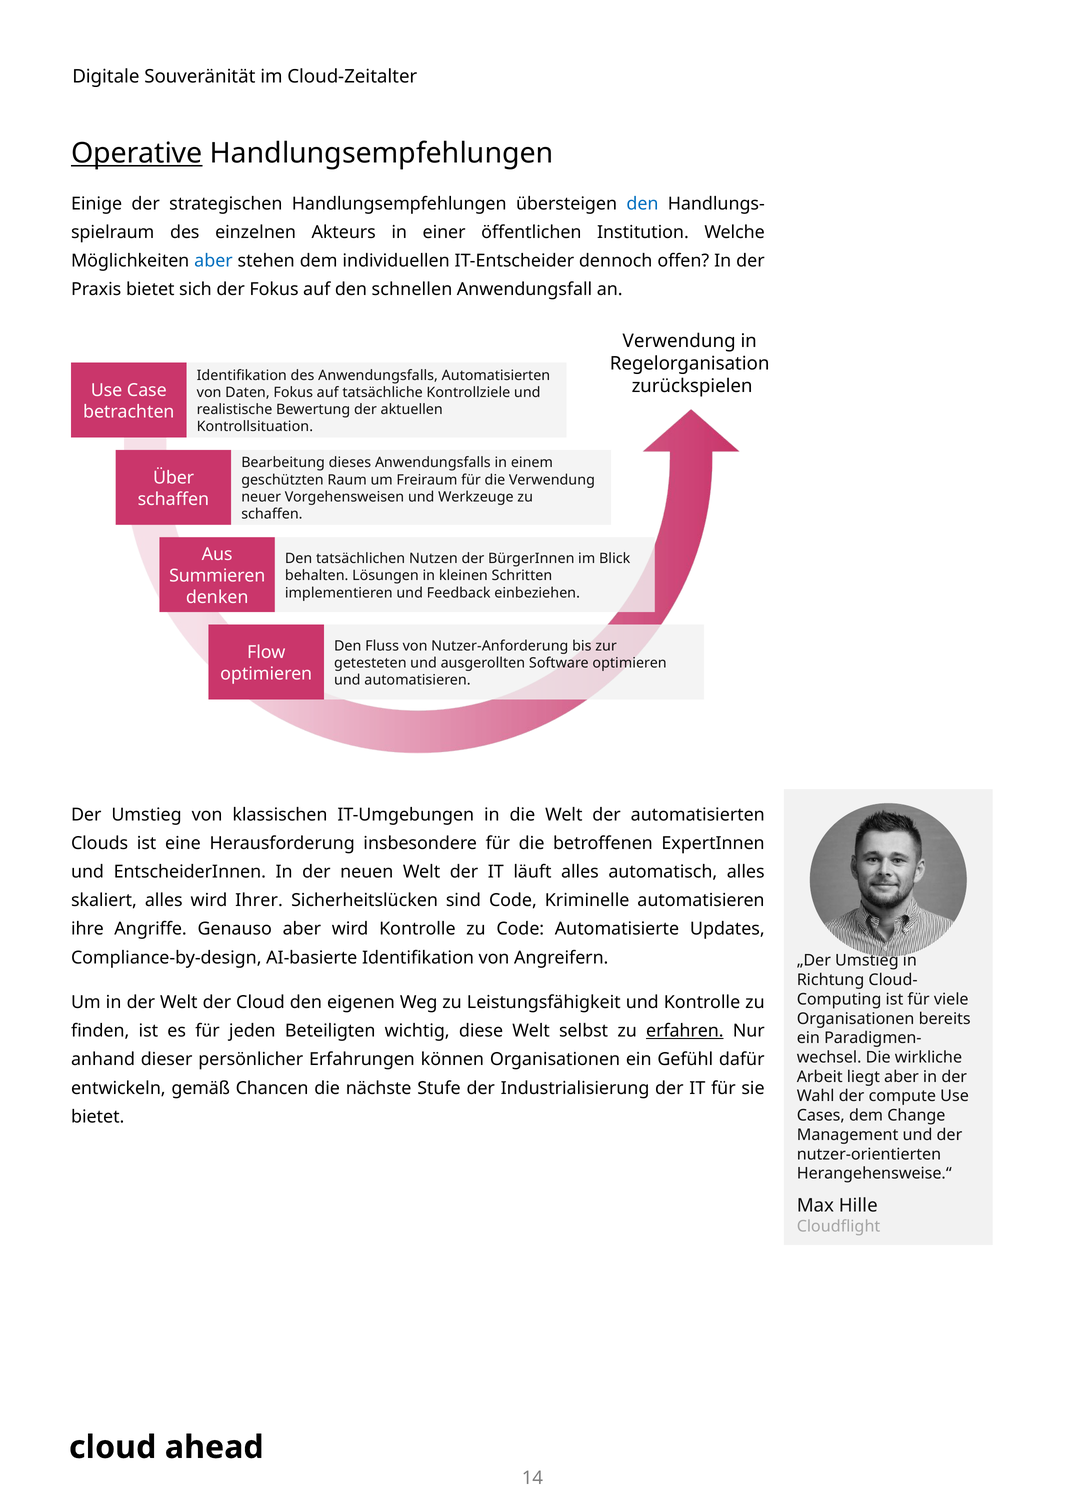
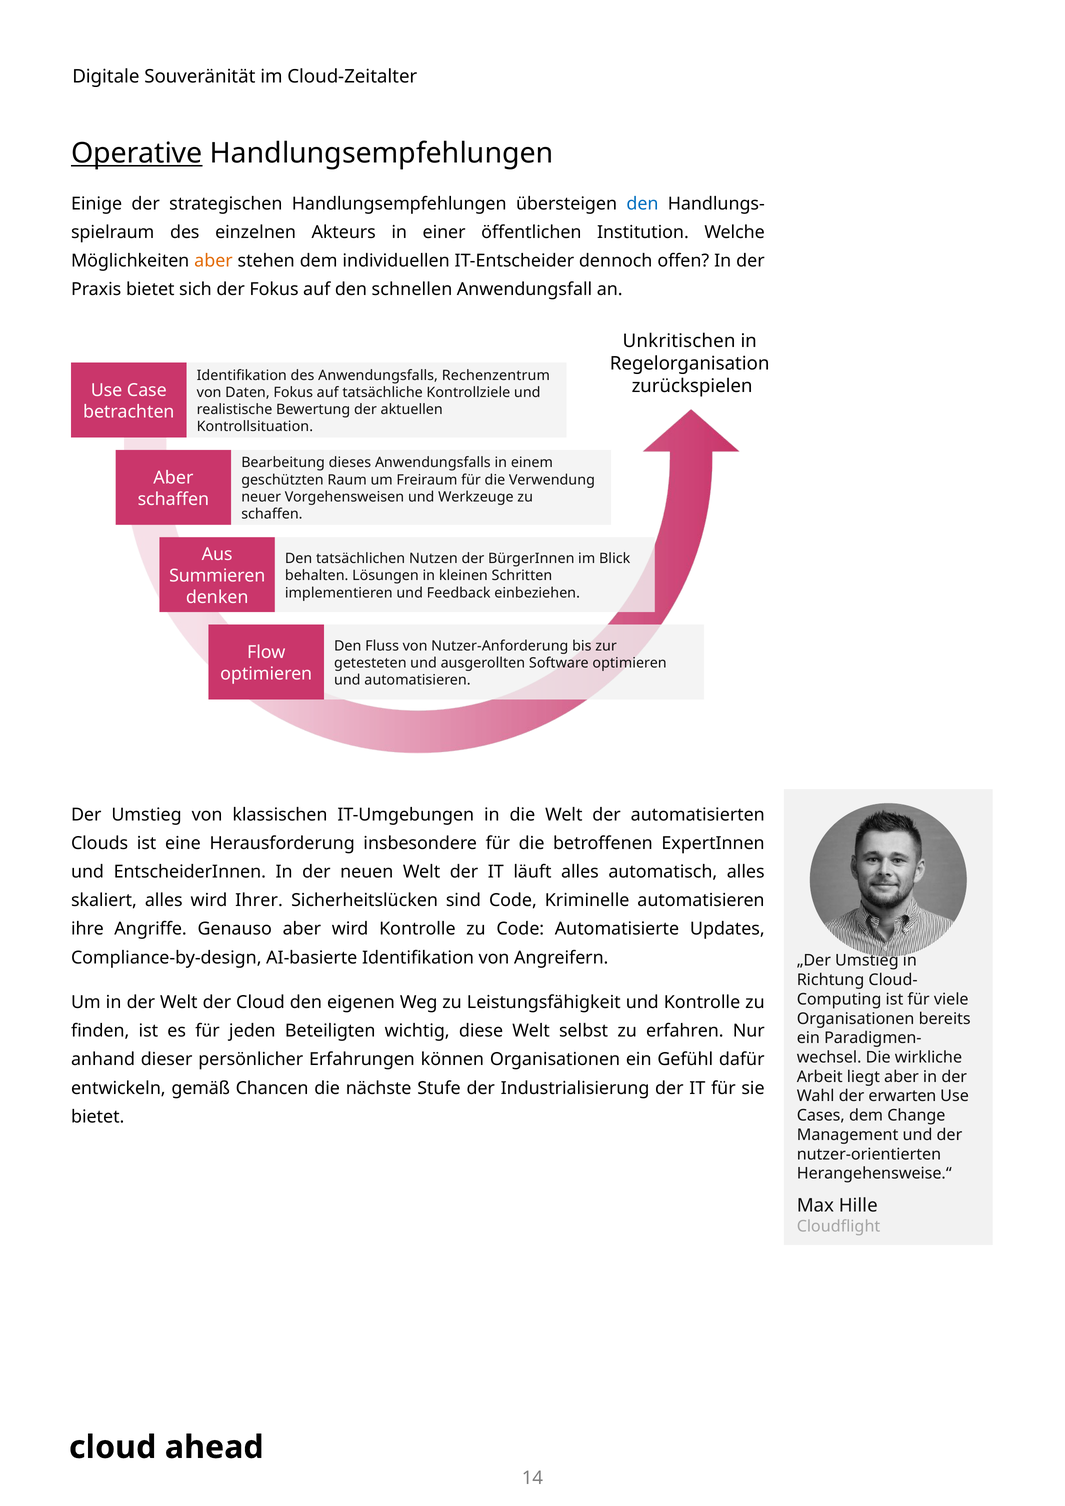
aber colour: blue -> orange (213, 261)
Verwendung: Verwendung -> Unkritischen (679, 341)
Anwendungsfalls Automatisierten: Automatisierten -> Rechenzentrum (496, 375)
Über: Über -> Aber (173, 478)
erfahren underline: present -> none (685, 1031)
compute: compute -> erwarten (902, 1096)
